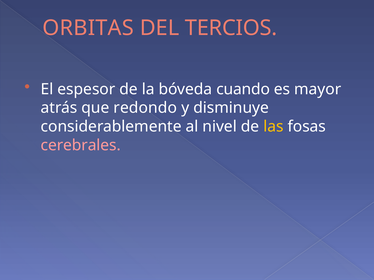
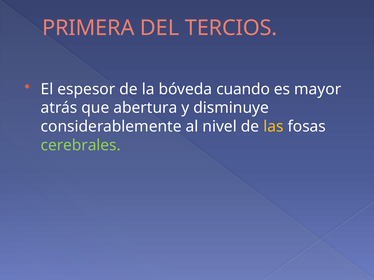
ORBITAS: ORBITAS -> PRIMERA (88, 28)
redondo: redondo -> abertura (145, 108)
cerebrales colour: pink -> light green (81, 145)
